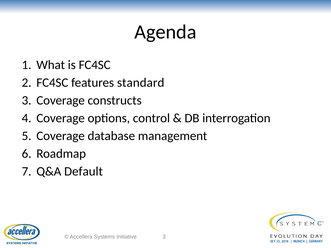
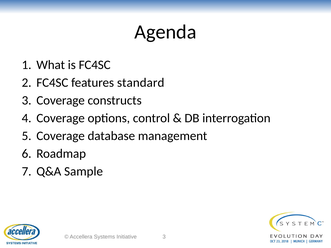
Default: Default -> Sample (84, 172)
